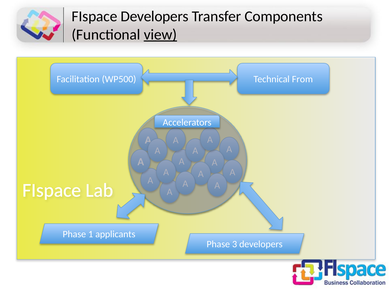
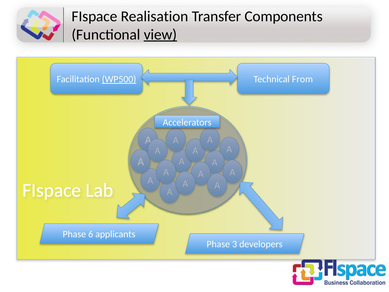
FIspace Developers: Developers -> Realisation (155, 16)
WP500 underline: none -> present (119, 79)
1: 1 -> 6 (91, 234)
